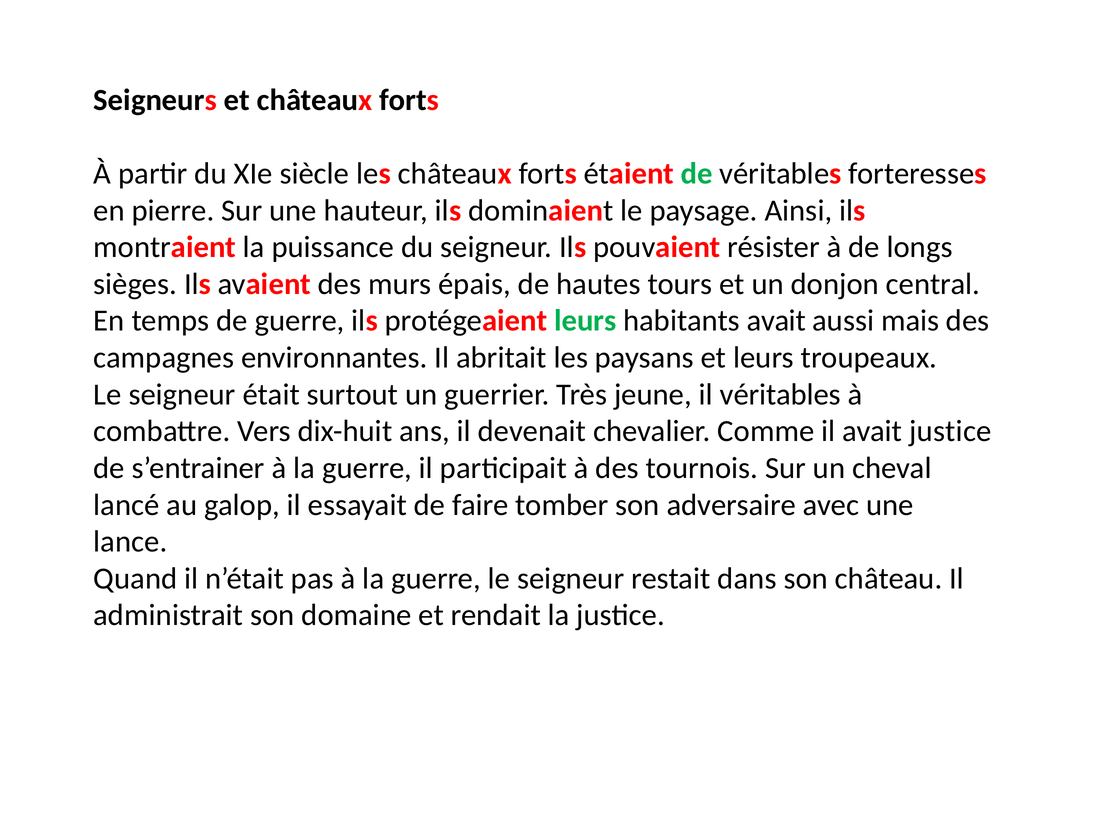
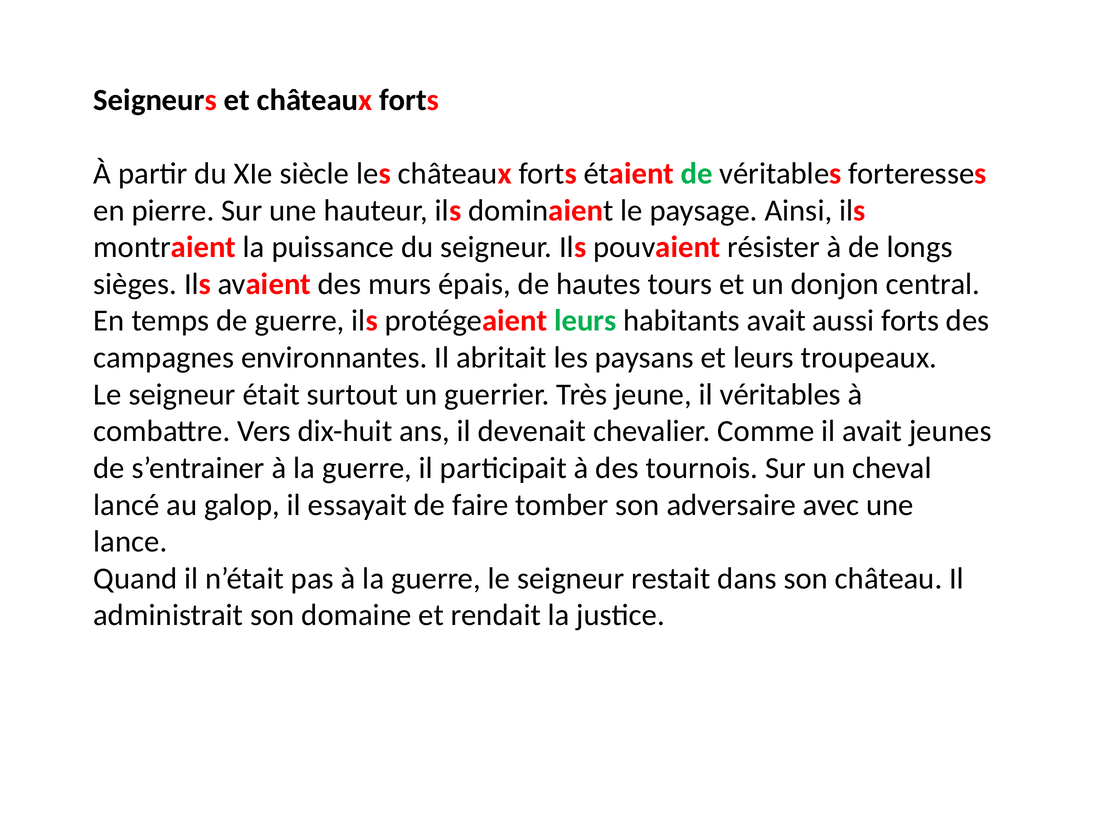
aussi mais: mais -> forts (910, 321)
avait justice: justice -> jeunes (950, 432)
